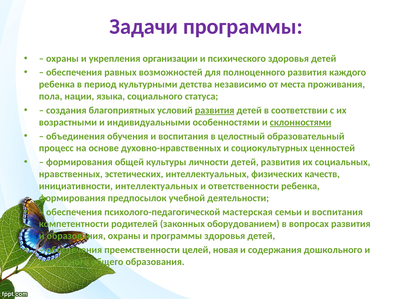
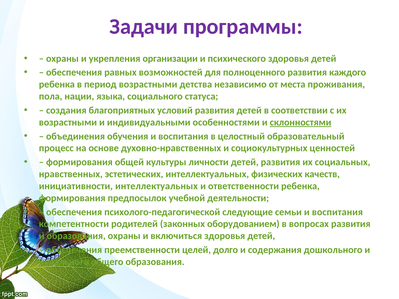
период культурными: культурными -> возрастными (148, 84)
развития underline: present -> none (215, 110)
мастерская: мастерская -> следующие (248, 212)
и программы: программы -> включиться (176, 236)
новая: новая -> долго (226, 250)
